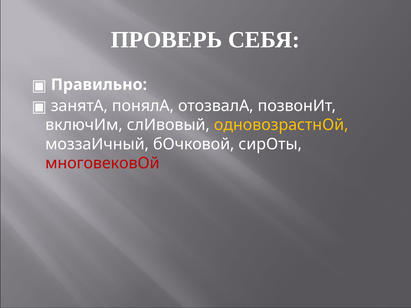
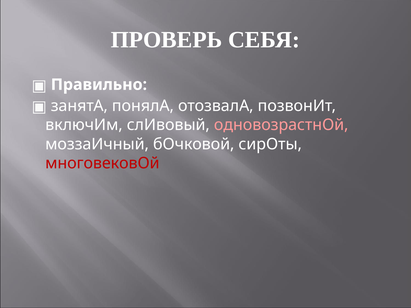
одновозрастнОй colour: yellow -> pink (281, 125)
